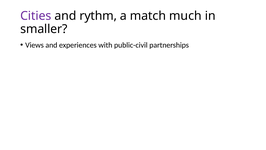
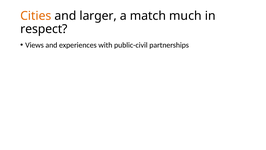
Cities colour: purple -> orange (36, 16)
rythm: rythm -> larger (98, 16)
smaller: smaller -> respect (44, 29)
